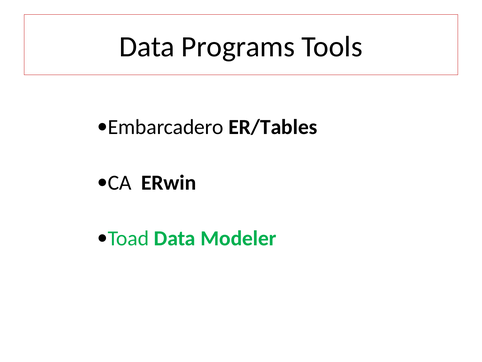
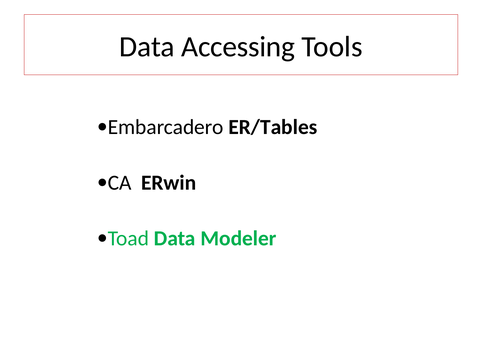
Programs: Programs -> Accessing (238, 47)
